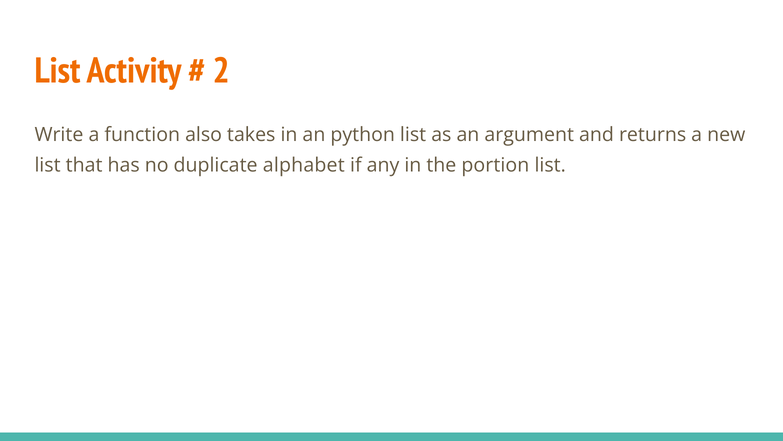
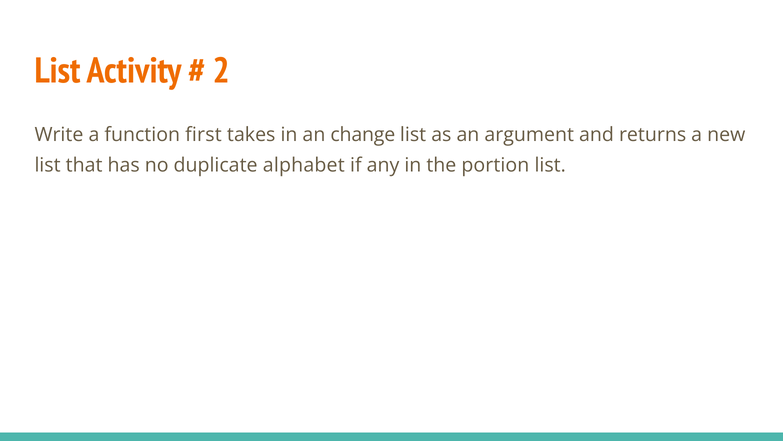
also: also -> first (203, 135)
python: python -> change (363, 135)
